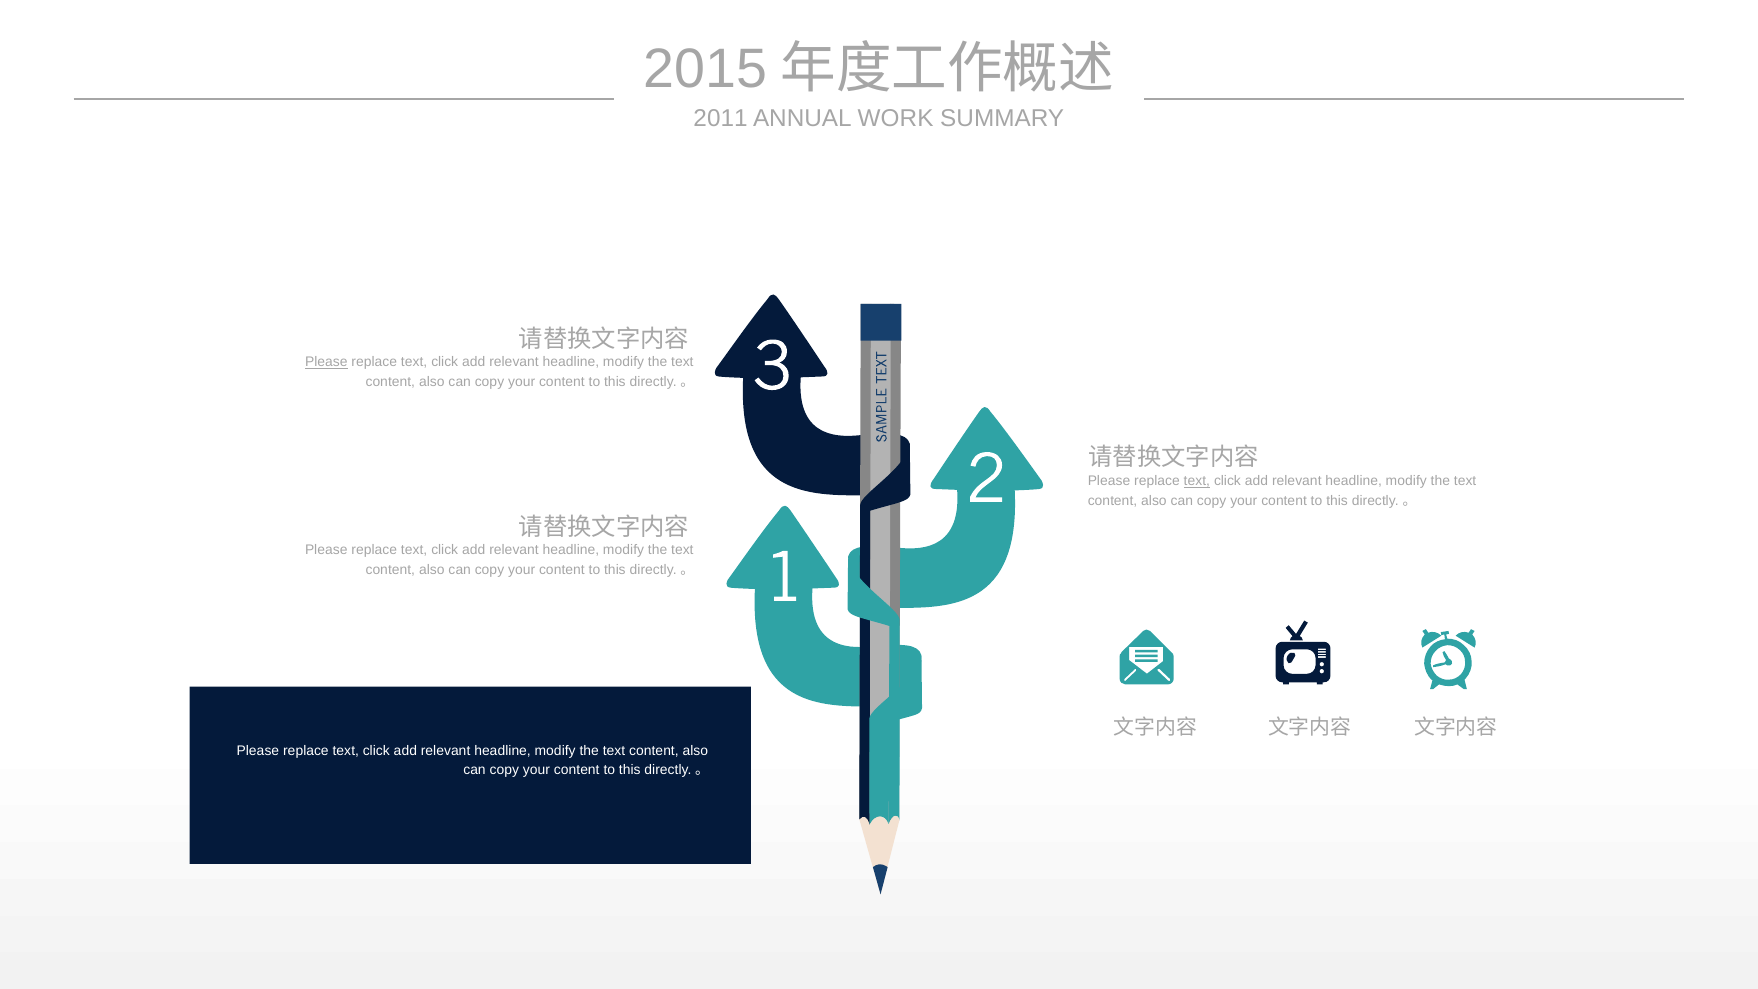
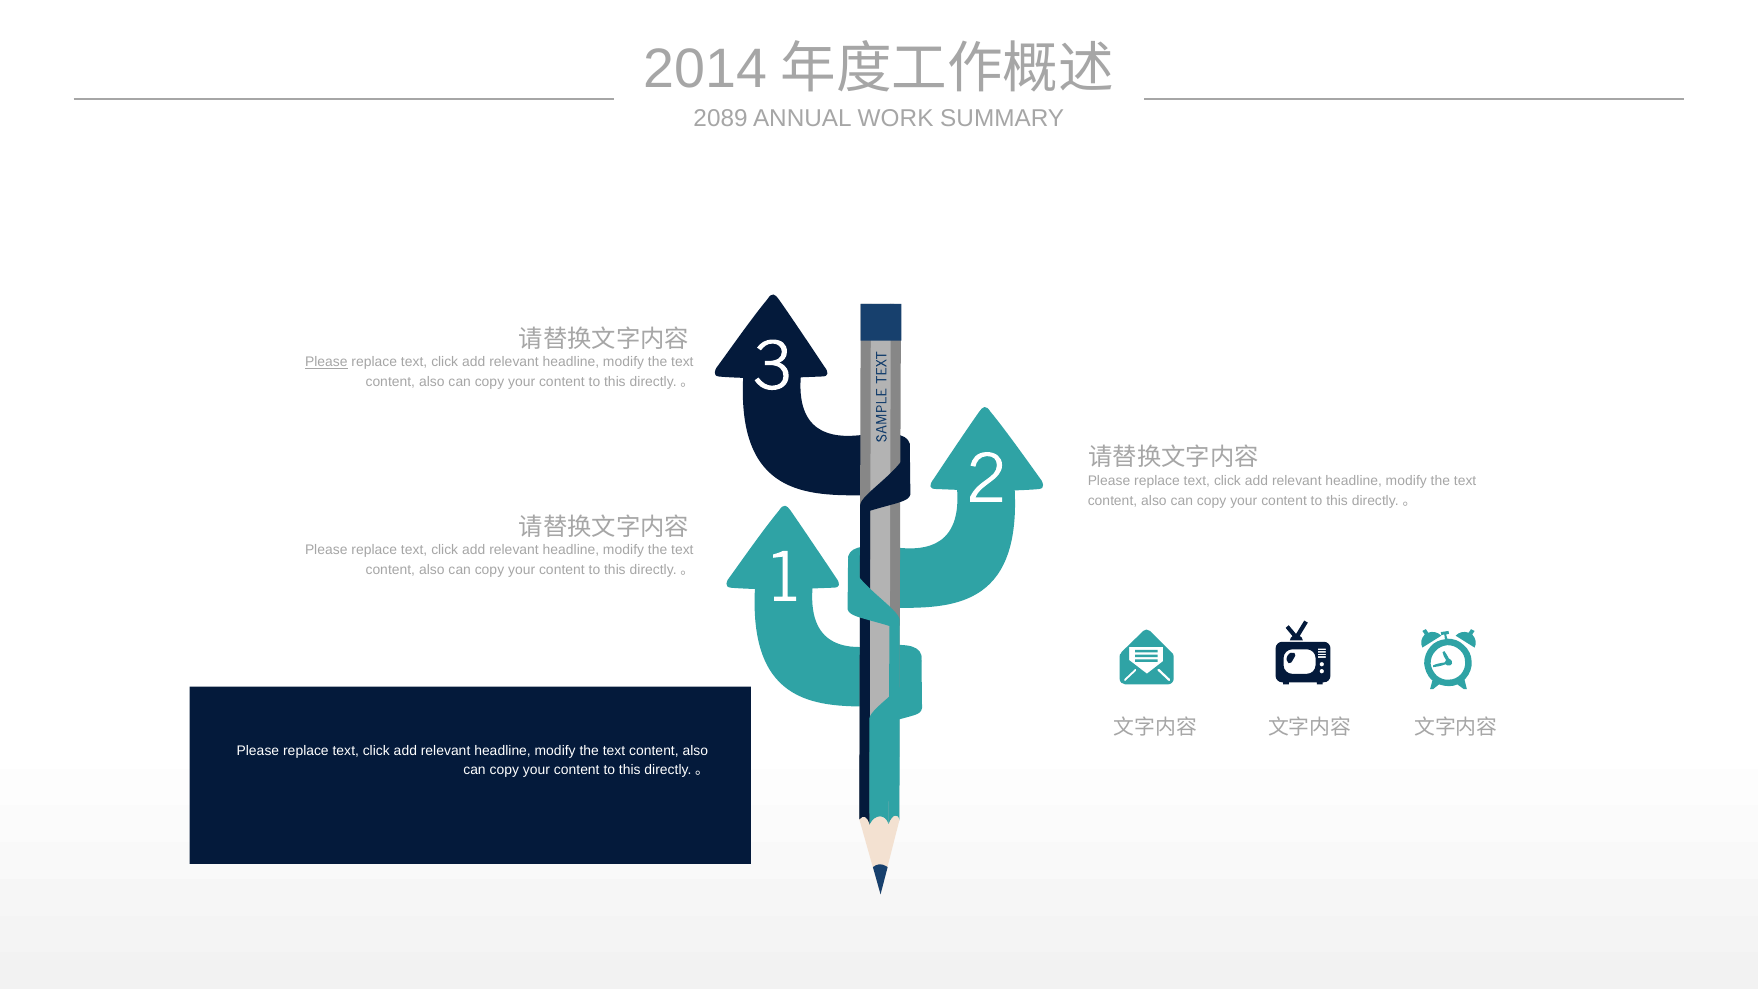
2015: 2015 -> 2014 (705, 69)
2011: 2011 -> 2089 (721, 118)
text underline: present -> none (1197, 481)
